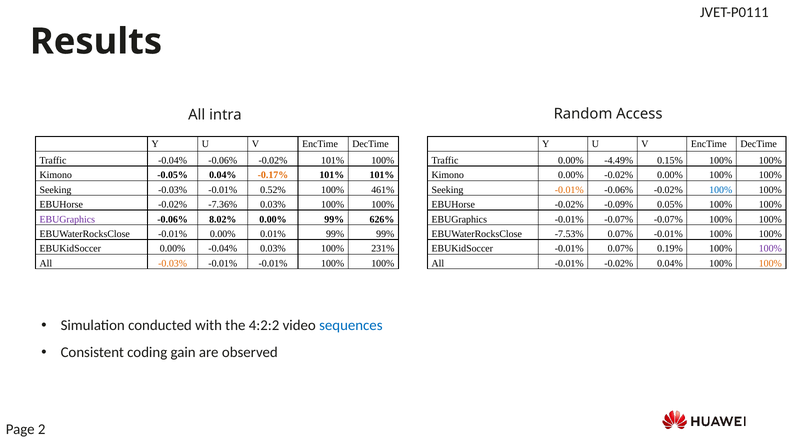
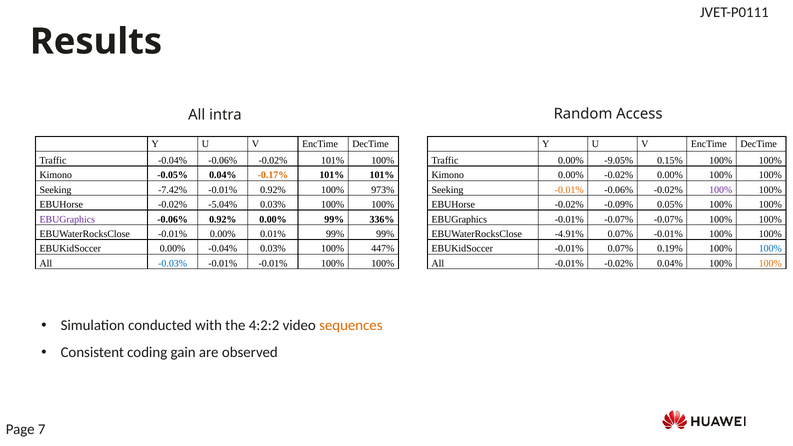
-4.49%: -4.49% -> -9.05% (619, 160)
Seeking -0.03%: -0.03% -> -7.42% (173, 190)
-0.01% 0.52%: 0.52% -> 0.92% (273, 190)
461%: 461% -> 973% (383, 190)
100% colour: blue -> purple (721, 190)
-7.36%: -7.36% -> -5.04% (223, 205)
-0.06% 8.02%: 8.02% -> 0.92% (223, 219)
626%: 626% -> 336% (382, 219)
-7.53%: -7.53% -> -4.91% (569, 234)
231%: 231% -> 447% (383, 249)
100% colour: purple -> blue (770, 249)
-0.03% colour: orange -> blue (173, 263)
sequences colour: blue -> orange (351, 325)
2: 2 -> 7 (42, 429)
